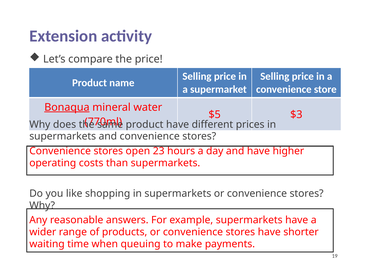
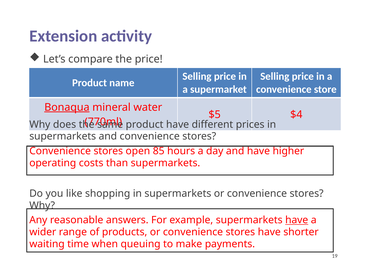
$3: $3 -> $4 (296, 115)
23: 23 -> 85 (159, 151)
have underline: none -> present (297, 220)
